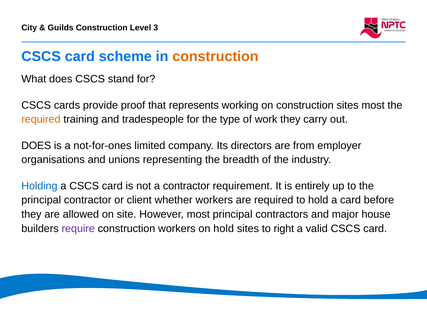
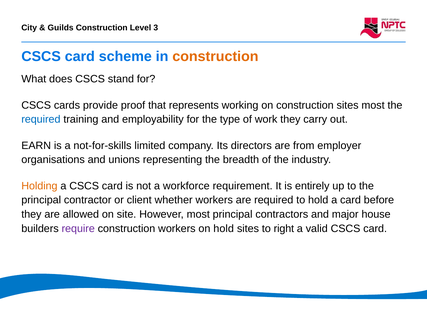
required colour: orange -> blue (41, 120)
tradespeople: tradespeople -> employability (153, 120)
DOES: DOES -> EARN (36, 146)
not-for-ones: not-for-ones -> not-for-skills (102, 146)
Holding colour: blue -> orange (39, 186)
a contractor: contractor -> workforce (186, 186)
